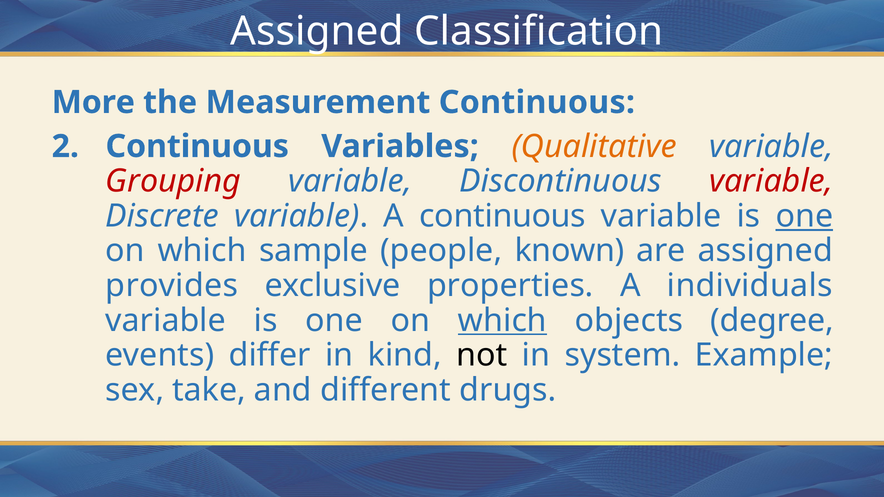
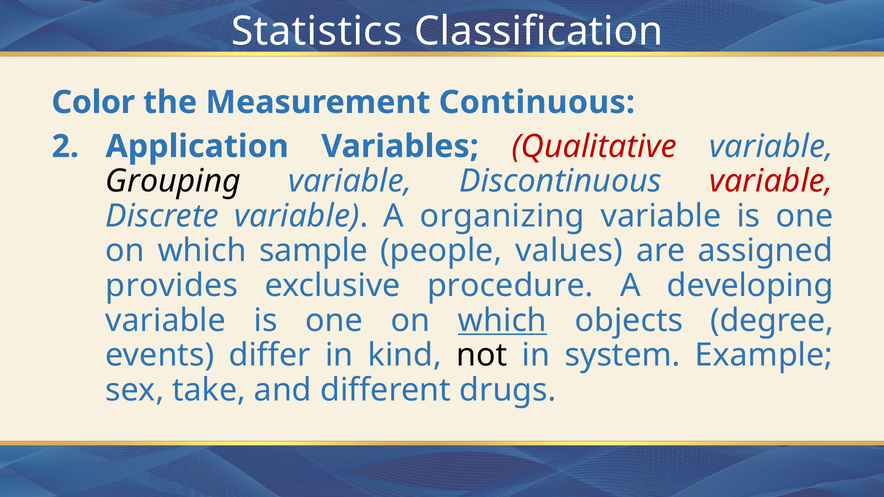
Assigned: Assigned -> Statistics (317, 31)
More: More -> Color (93, 102)
Continuous: Continuous -> Application (197, 146)
Qualitative colour: orange -> red (594, 146)
Grouping colour: red -> black (173, 181)
A continuous: continuous -> organizing (502, 216)
one underline: present -> none (804, 216)
known: known -> values (569, 251)
properties: properties -> procedure (510, 286)
individuals: individuals -> developing (750, 286)
